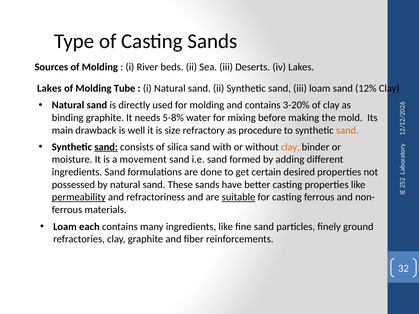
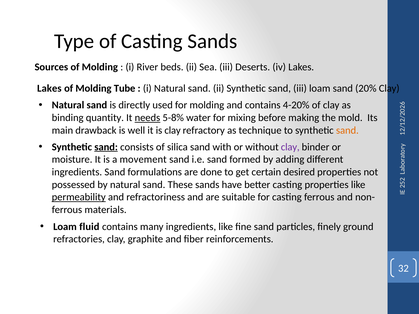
12%: 12% -> 20% (366, 88)
3-20%: 3-20% -> 4-20% (296, 105)
binding graphite: graphite -> quantity (105, 118)
needs underline: none -> present (147, 118)
is size: size -> clay (173, 130)
procedure: procedure -> technique (260, 130)
clay colour: orange -> purple (290, 147)
suitable underline: present -> none (239, 197)
each: each -> fluid (89, 227)
